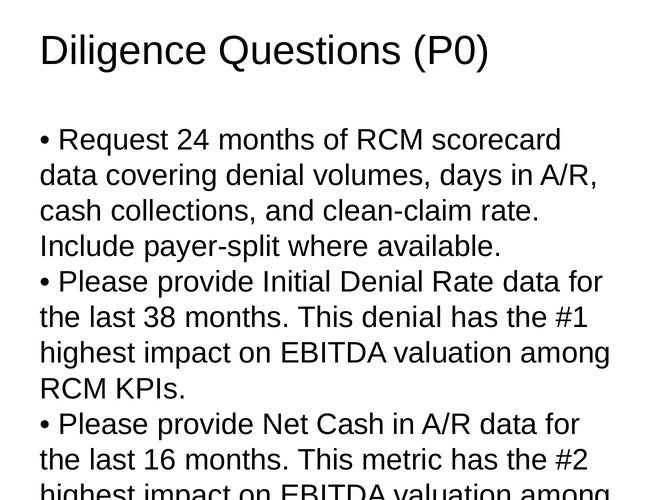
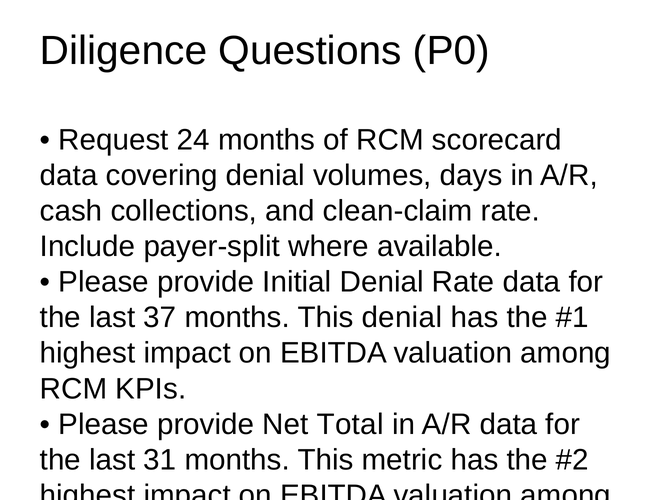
38: 38 -> 37 (160, 317)
Net Cash: Cash -> Total (350, 424)
16: 16 -> 31 (160, 459)
